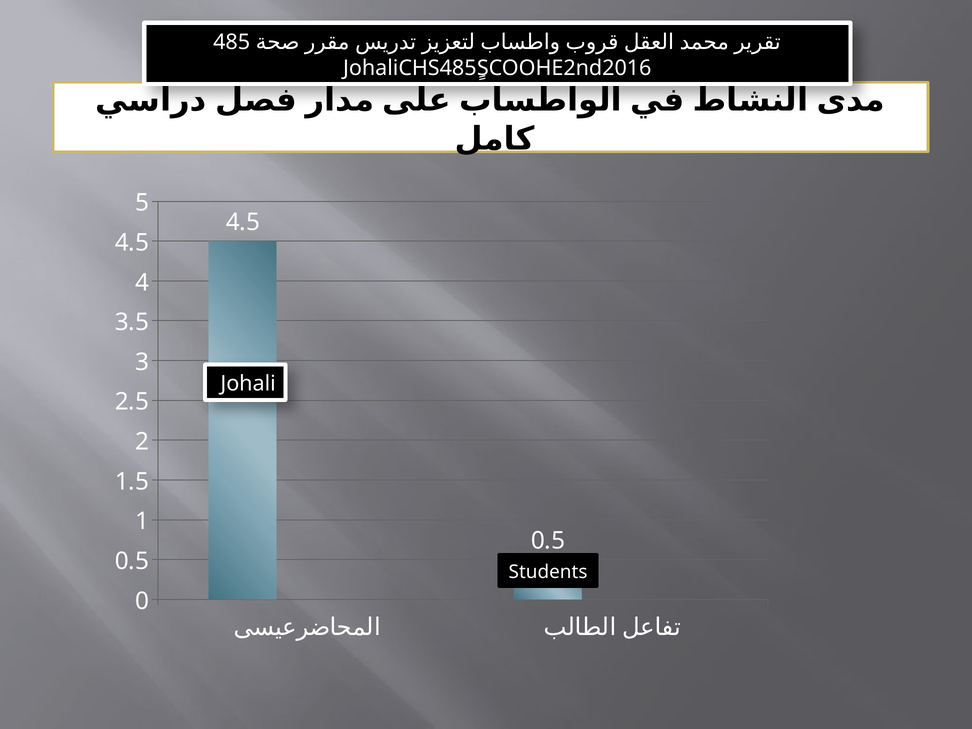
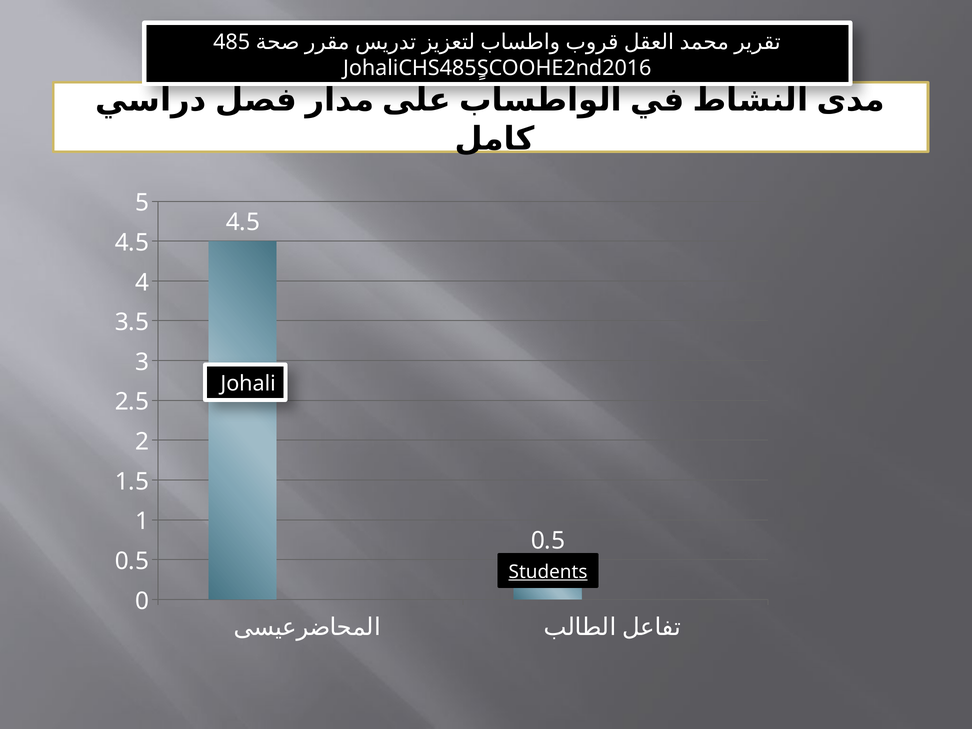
Students underline: none -> present (548, 572)
